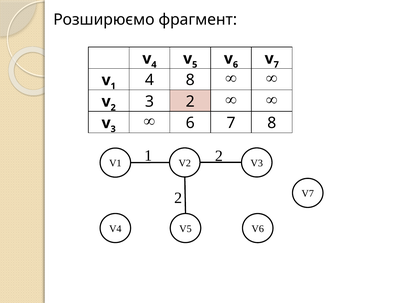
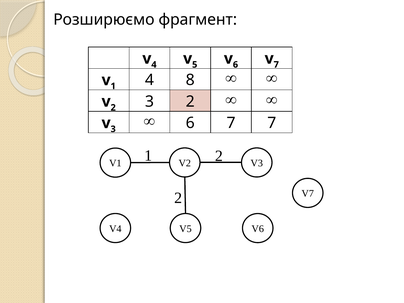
7 8: 8 -> 7 (272, 123)
